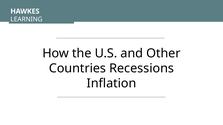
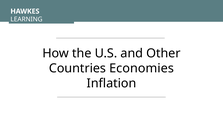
Recessions: Recessions -> Economies (142, 68)
